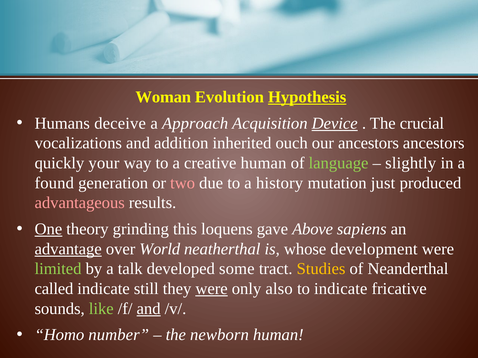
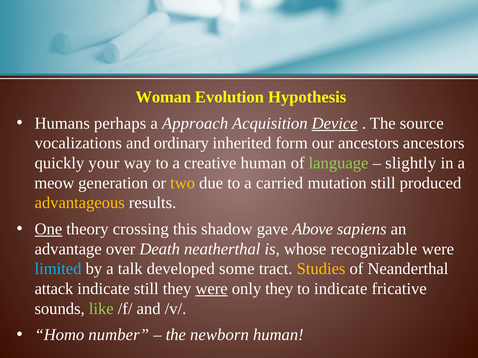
Hypothesis underline: present -> none (307, 97)
deceive: deceive -> perhaps (120, 123)
crucial: crucial -> source (422, 123)
addition: addition -> ordinary (181, 143)
ouch: ouch -> form (292, 143)
found: found -> meow (54, 183)
two colour: pink -> yellow (183, 183)
history: history -> carried (280, 183)
mutation just: just -> still (383, 183)
advantageous colour: pink -> yellow (80, 203)
grinding: grinding -> crossing (141, 229)
loquens: loquens -> shadow (227, 229)
advantage underline: present -> none (68, 249)
World: World -> Death (160, 249)
development: development -> recognizable (374, 249)
limited colour: light green -> light blue (58, 269)
called: called -> attack (54, 289)
only also: also -> they (279, 289)
and underline: present -> none (149, 309)
